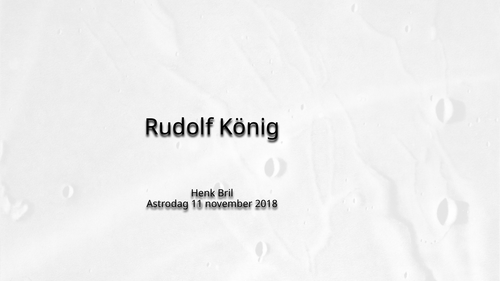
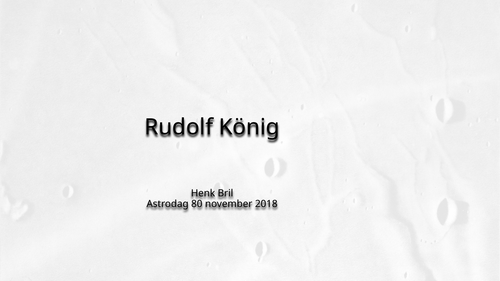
11: 11 -> 80 (197, 204)
